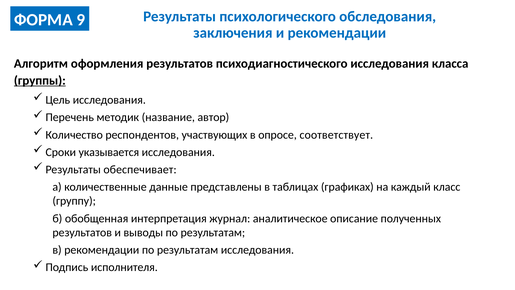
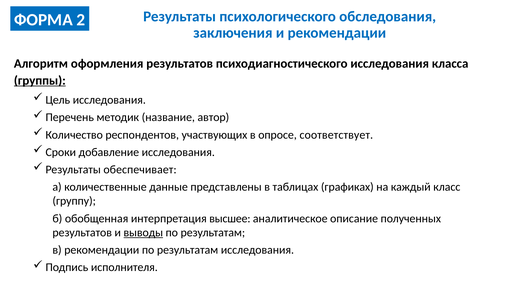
9: 9 -> 2 (81, 20)
указывается: указывается -> добавление (109, 152)
журнал: журнал -> высшее (230, 218)
выводы underline: none -> present (143, 232)
